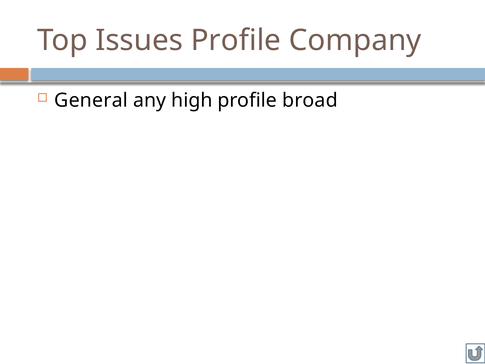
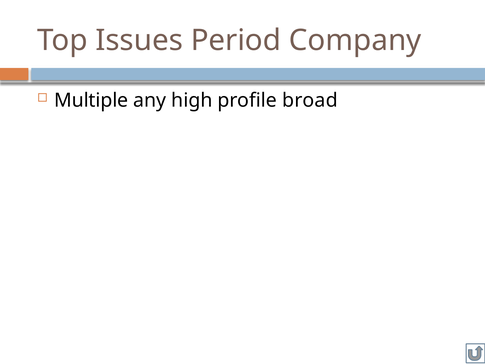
Issues Profile: Profile -> Period (236, 40)
General: General -> Multiple (91, 100)
